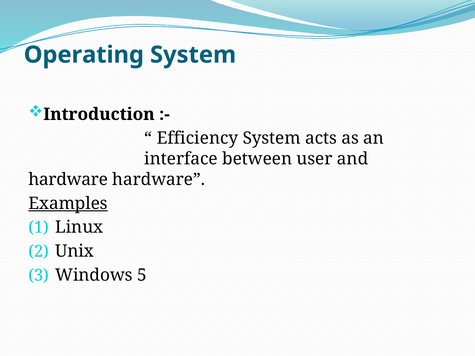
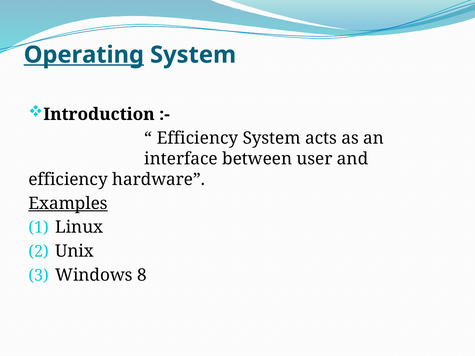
Operating underline: none -> present (84, 55)
hardware: hardware -> efficiency (68, 179)
5: 5 -> 8 (142, 275)
